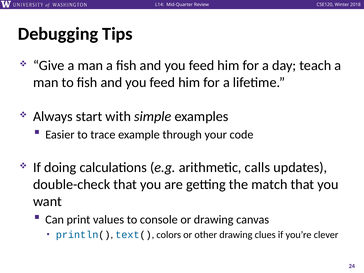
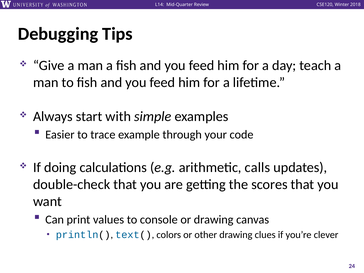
match: match -> scores (269, 184)
